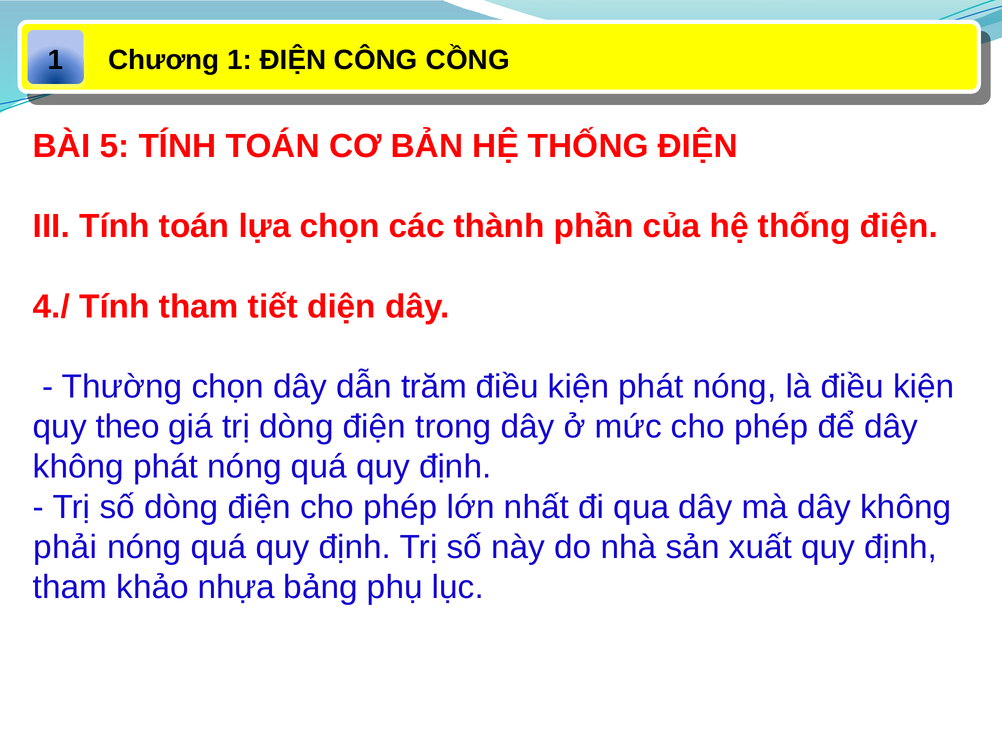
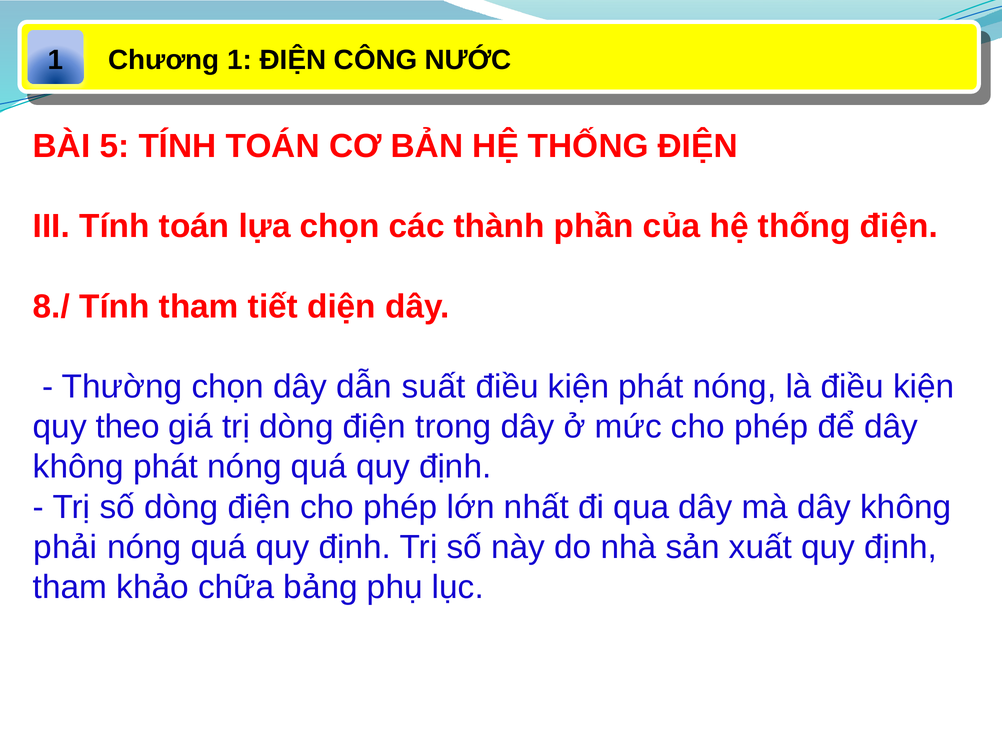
CỒNG: CỒNG -> NƯỚC (468, 60)
4./: 4./ -> 8./ (51, 306)
trăm: trăm -> suất (434, 386)
nhựa: nhựa -> chữa (236, 587)
